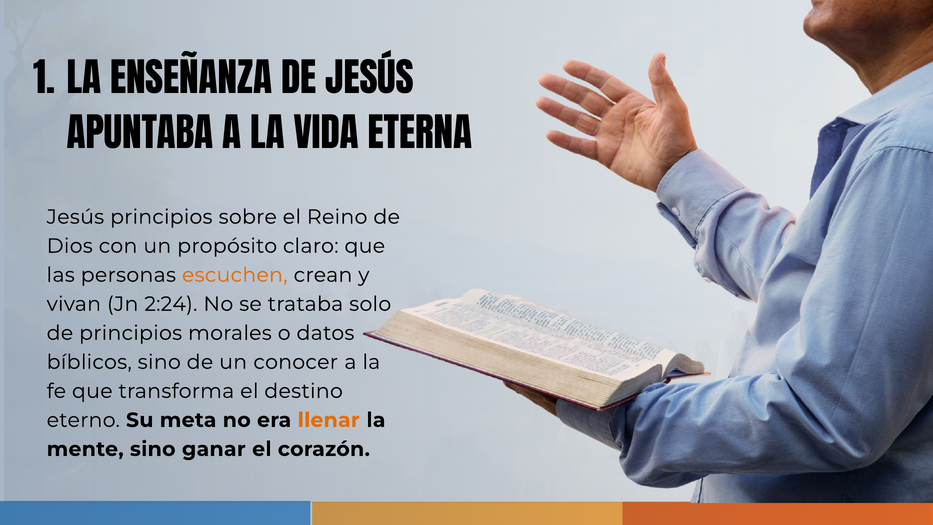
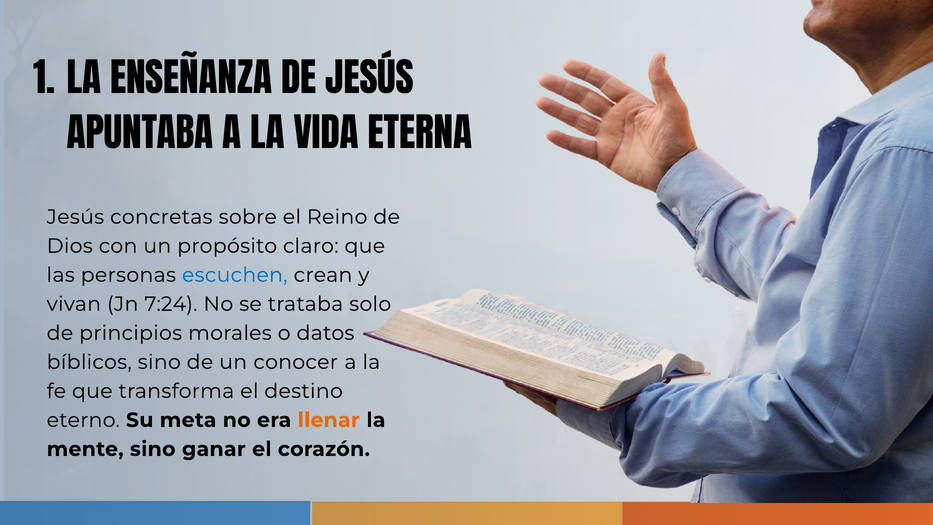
Jesús principios: principios -> concretas (161, 217)
escuchen colour: orange -> blue (235, 275)
2:24: 2:24 -> 7:24 (171, 304)
